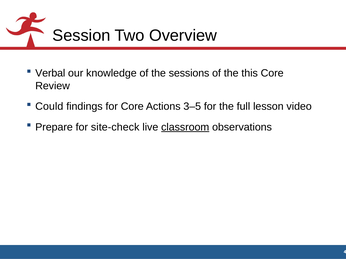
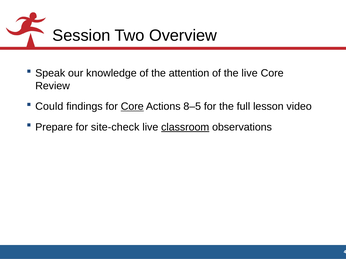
Verbal: Verbal -> Speak (50, 73)
sessions: sessions -> attention (189, 73)
the this: this -> live (250, 73)
Core underline: none -> present (132, 107)
3–5: 3–5 -> 8–5 (192, 107)
